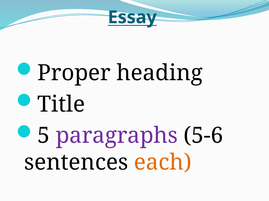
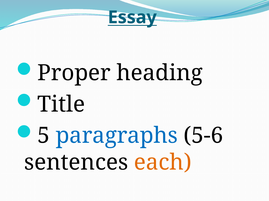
paragraphs colour: purple -> blue (117, 136)
